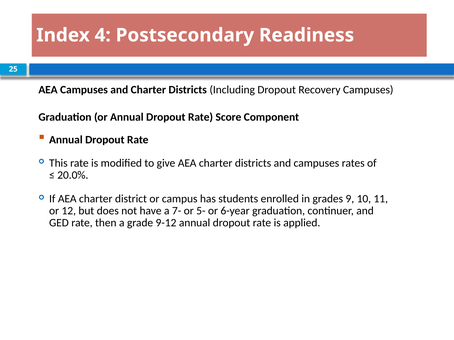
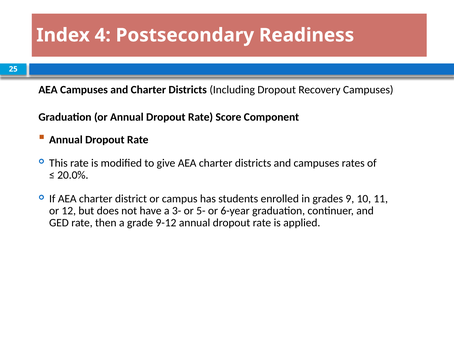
7-: 7- -> 3- (177, 211)
